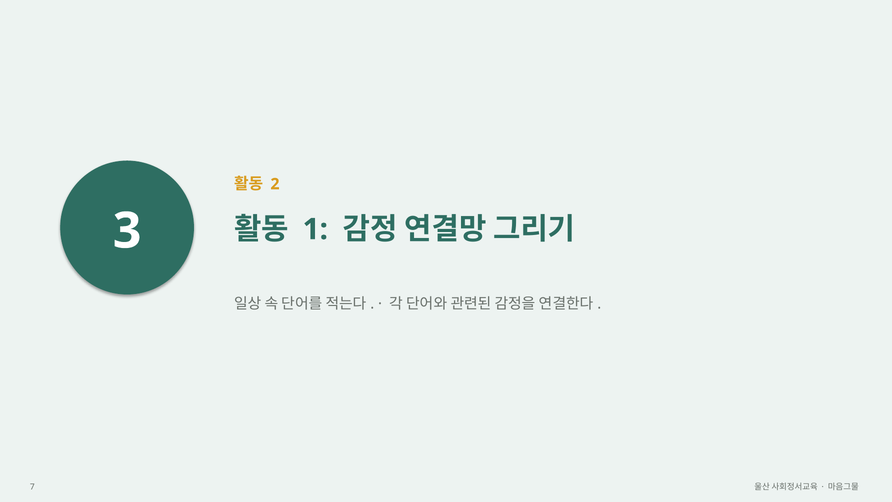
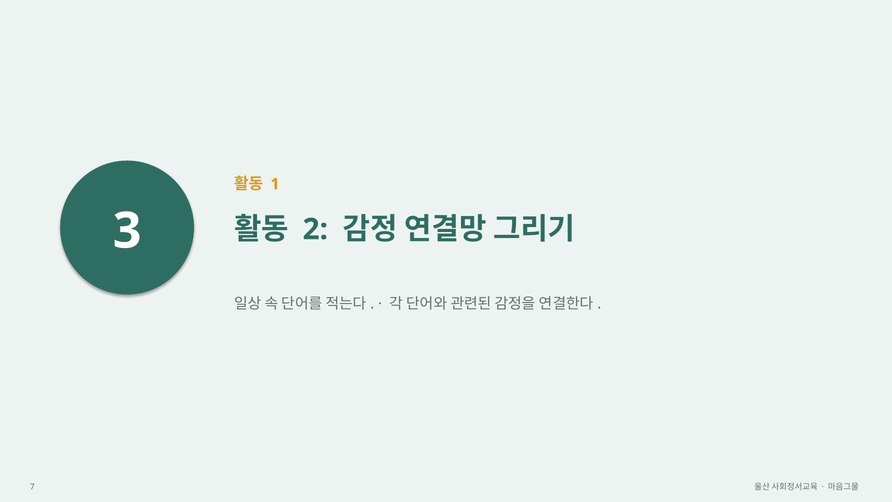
2: 2 -> 1 (275, 184)
1: 1 -> 2 (315, 229)
